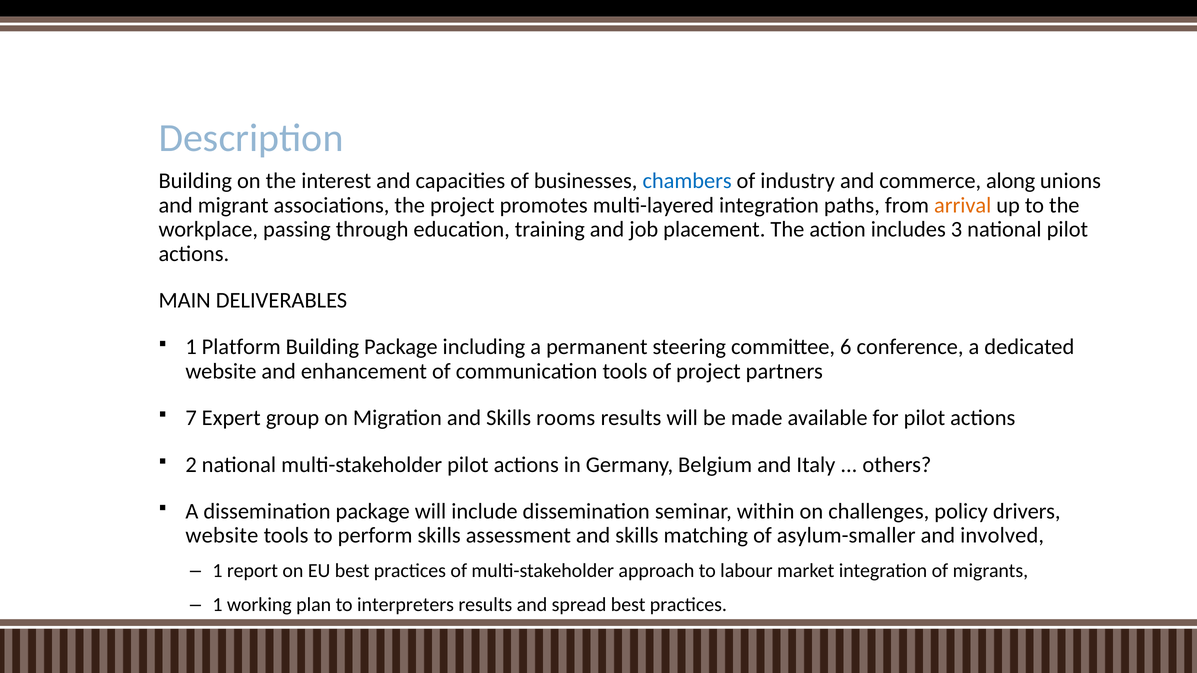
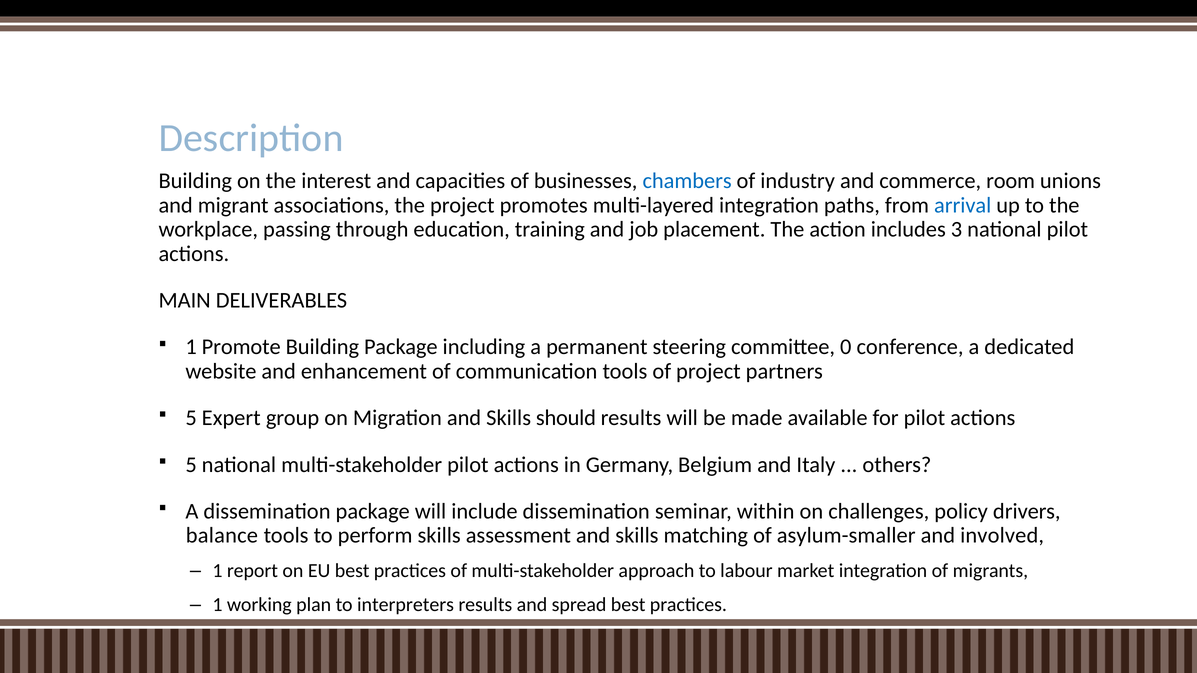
along: along -> room (1011, 181)
arrival colour: orange -> blue (963, 205)
Platform: Platform -> Promote (241, 347)
6: 6 -> 0 (846, 347)
7: 7 -> 5 (191, 418)
rooms: rooms -> should (566, 418)
2: 2 -> 5 (191, 465)
website: website -> balance (222, 536)
